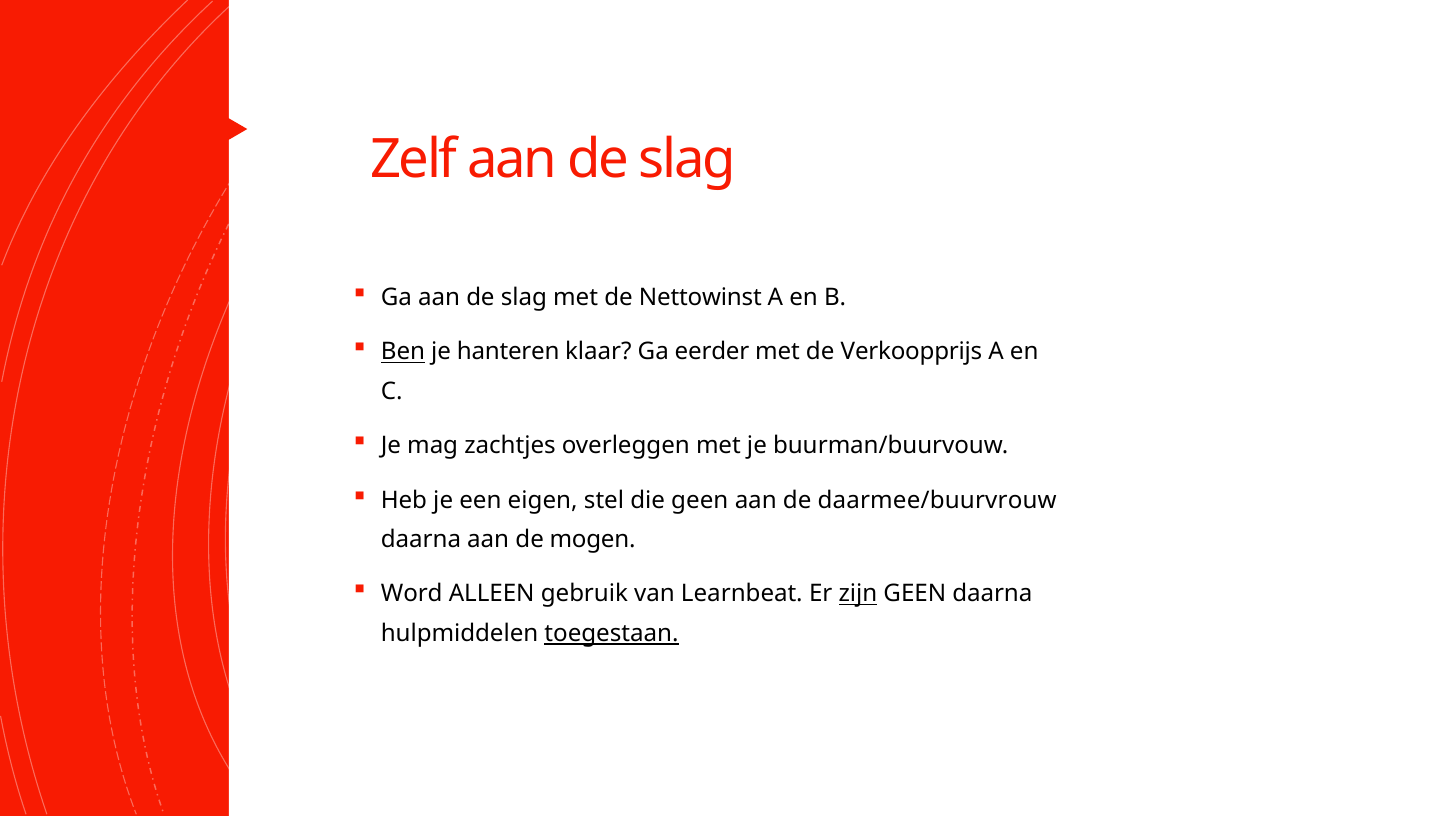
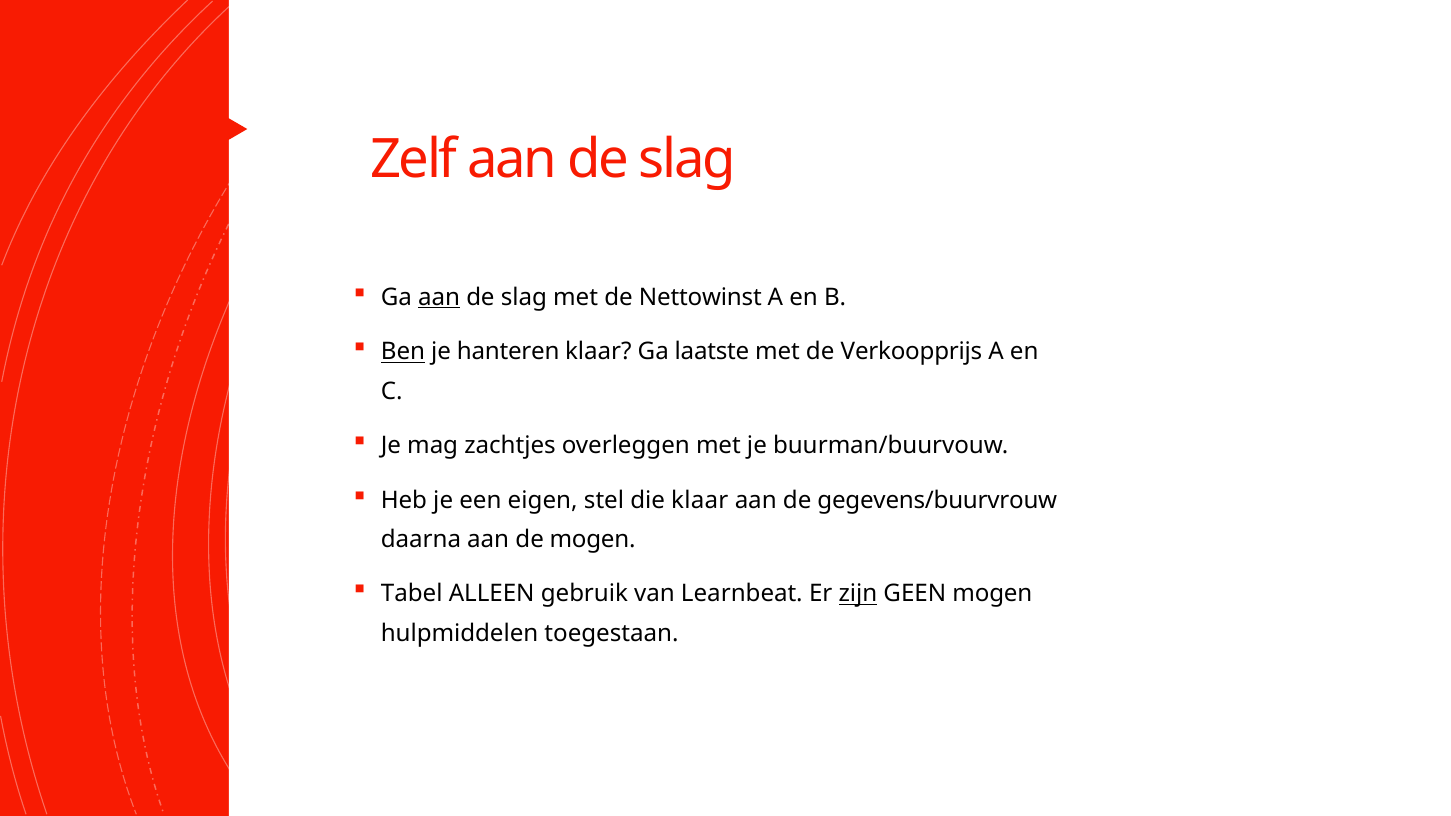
aan underline: none -> present (439, 297)
eerder: eerder -> laatste (712, 352)
die geen: geen -> klaar (700, 500)
daarmee/buurvrouw: daarmee/buurvrouw -> gegevens/buurvrouw (937, 500)
Word: Word -> Tabel (412, 594)
GEEN daarna: daarna -> mogen (992, 594)
toegestaan underline: present -> none (612, 634)
